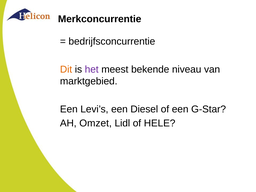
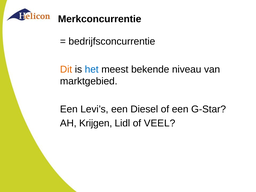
het colour: purple -> blue (92, 69)
Omzet: Omzet -> Krijgen (96, 123)
HELE: HELE -> VEEL (160, 123)
